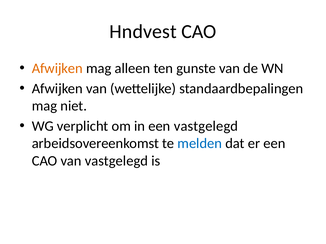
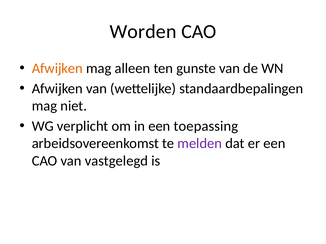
Hndvest: Hndvest -> Worden (143, 32)
een vastgelegd: vastgelegd -> toepassing (206, 126)
melden colour: blue -> purple (200, 144)
